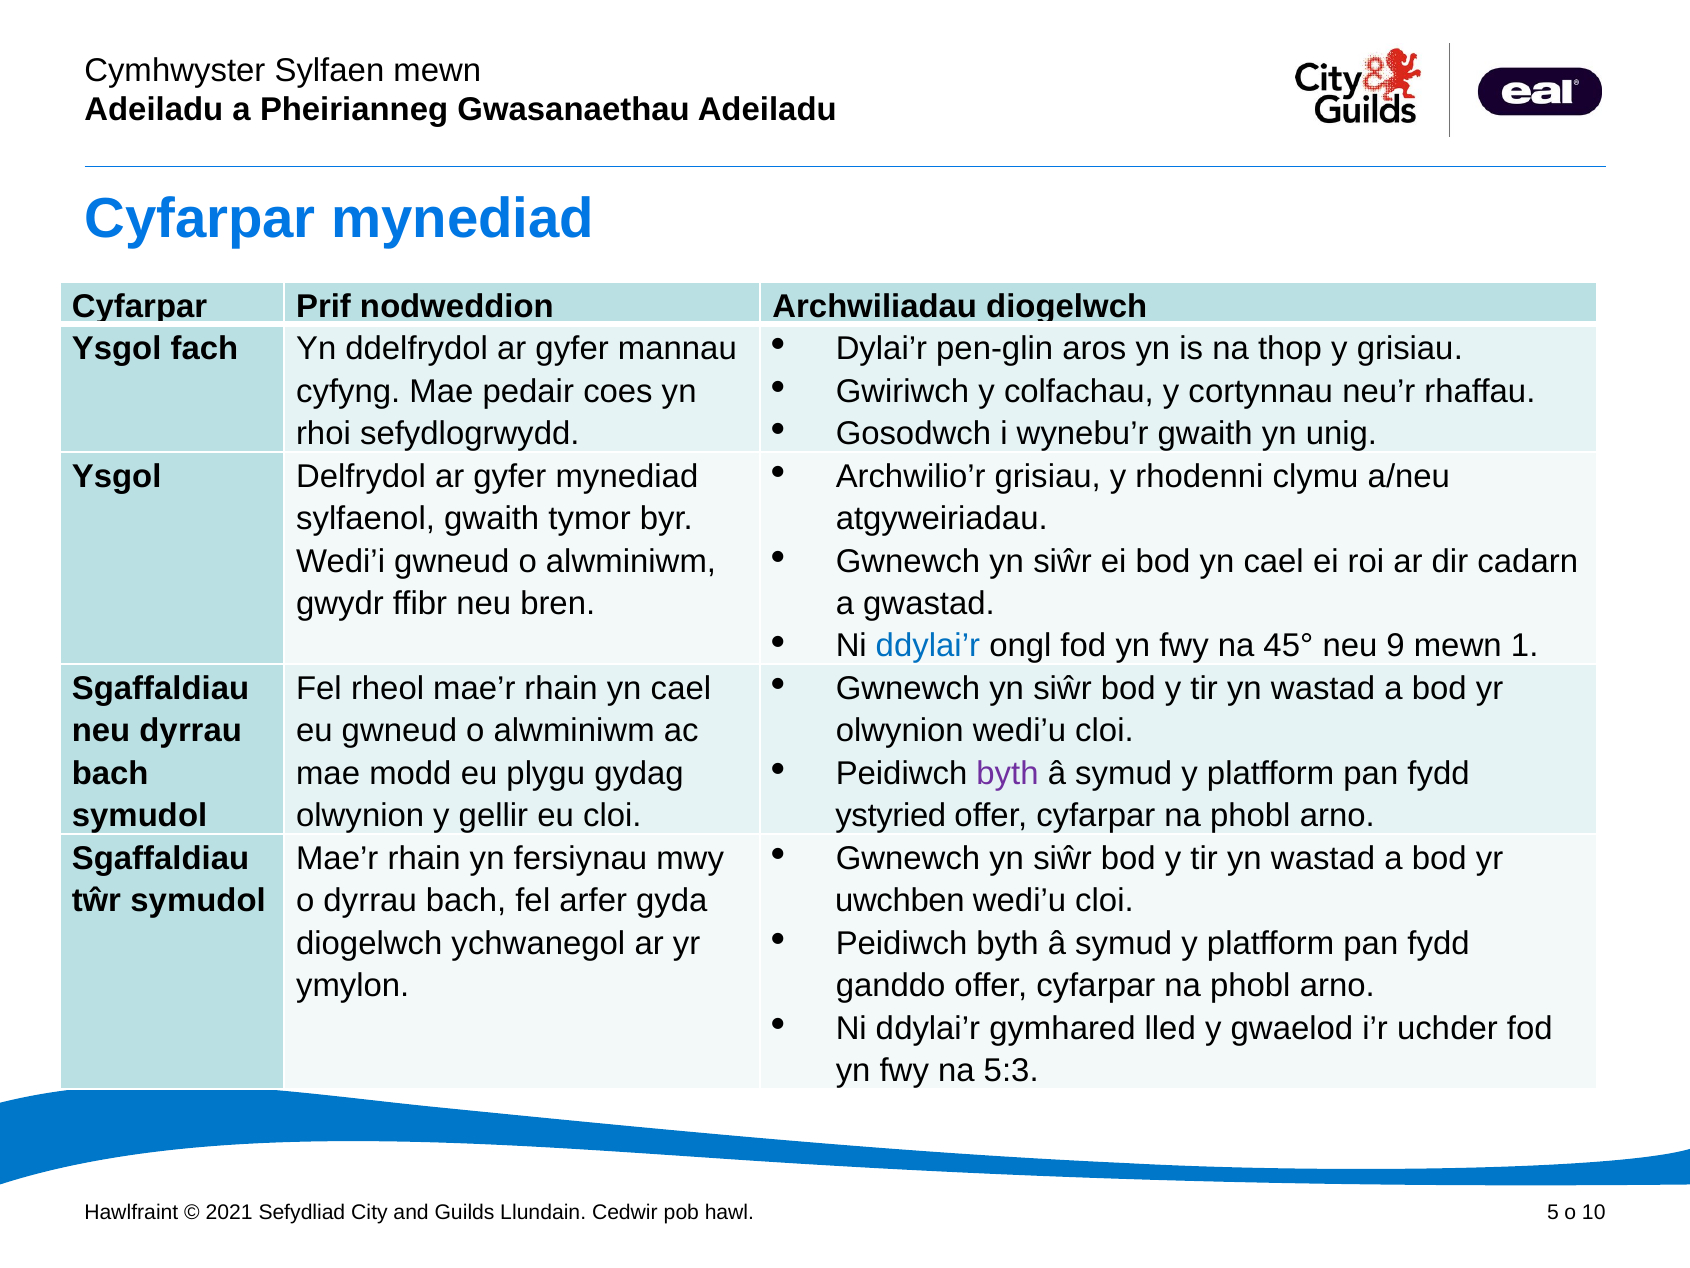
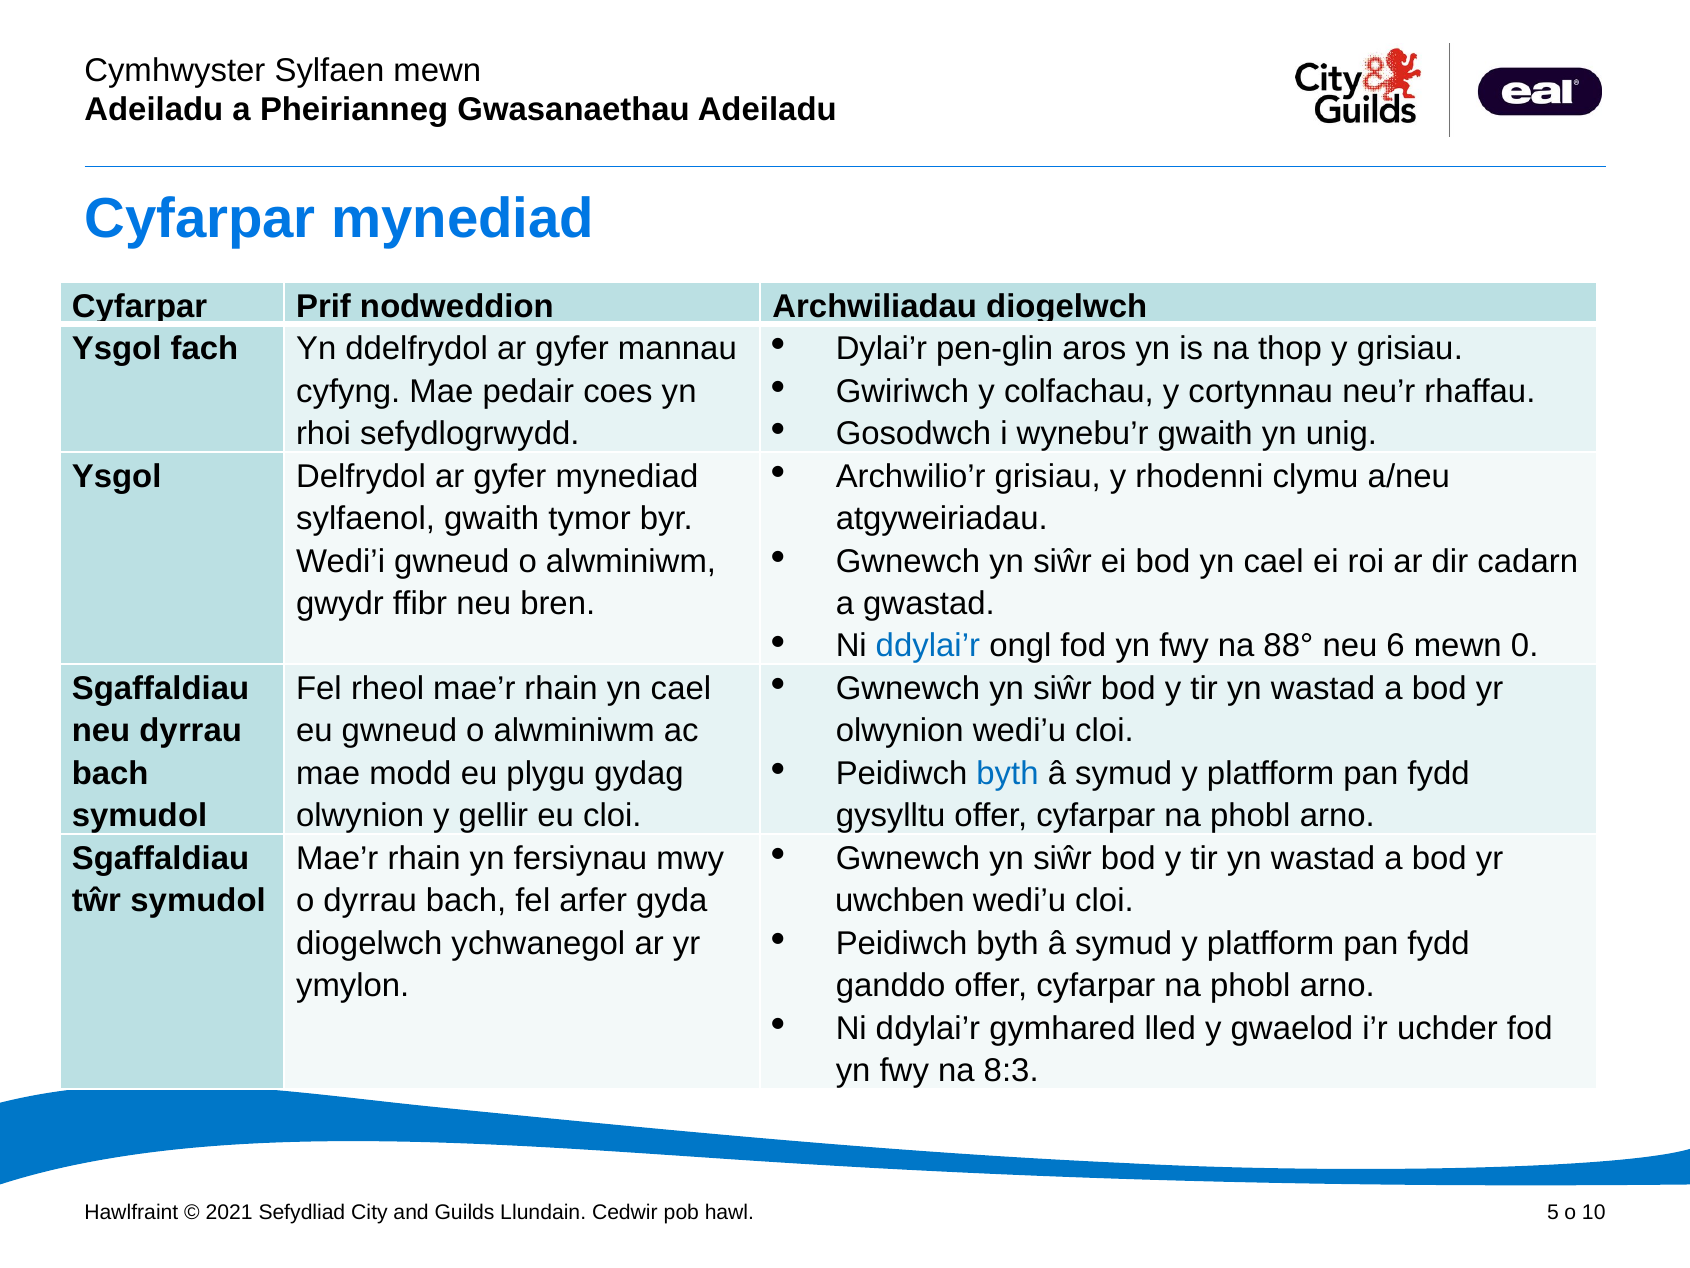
45°: 45° -> 88° (1288, 646)
9: 9 -> 6 (1396, 646)
1: 1 -> 0 (1525, 646)
byth colour: purple -> blue (1007, 773)
ystyried: ystyried -> gysylltu (891, 816)
5:3: 5:3 -> 8:3 (1011, 1070)
